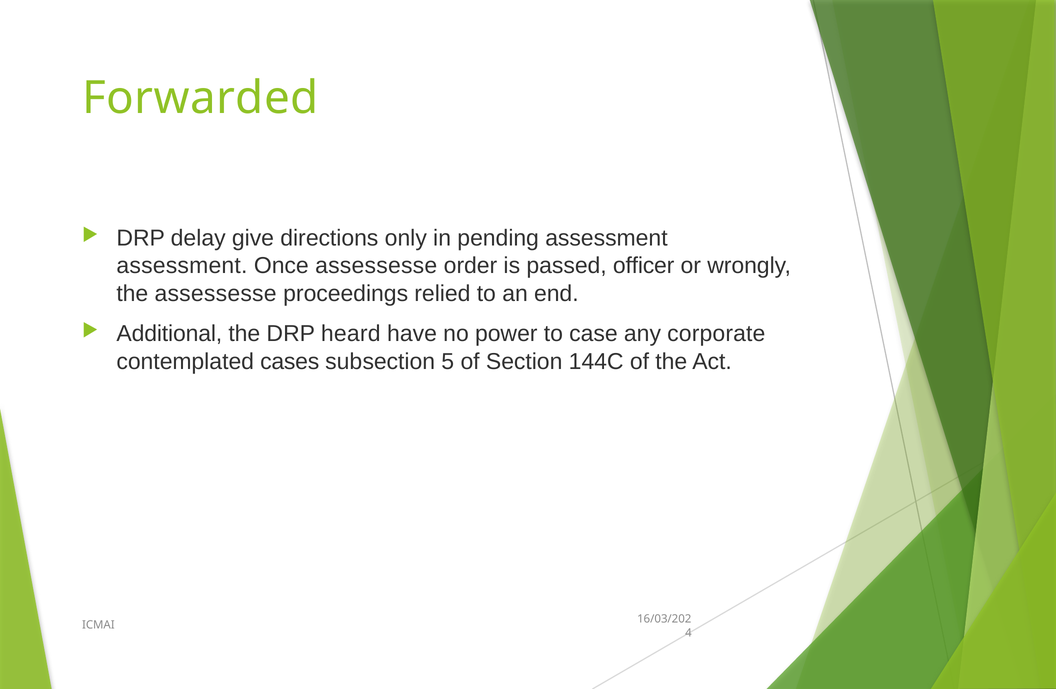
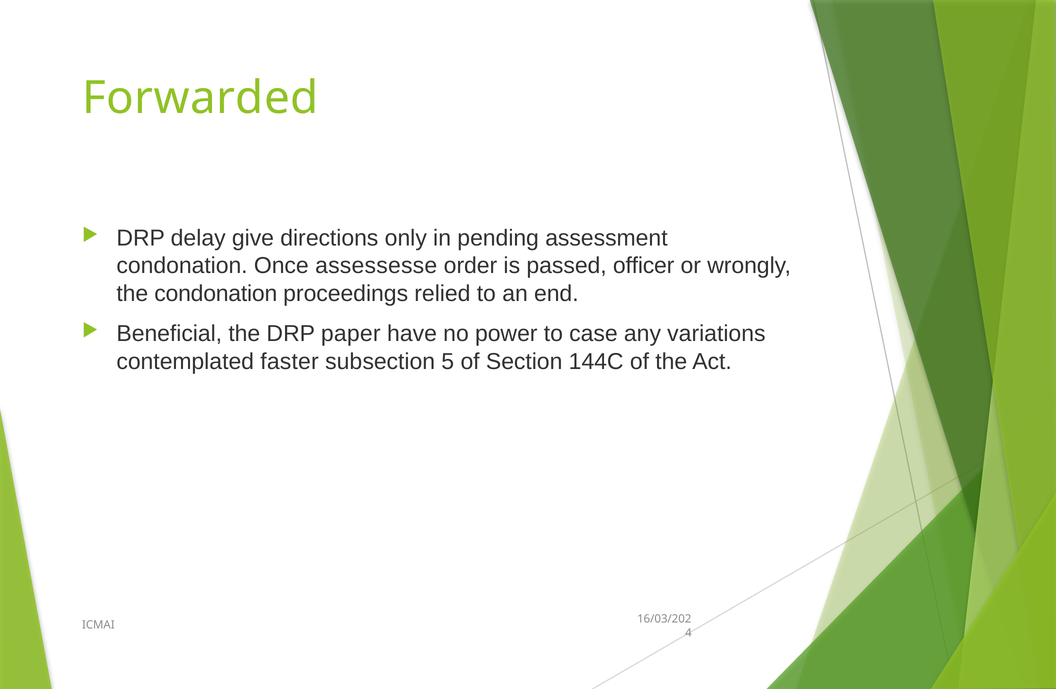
assessment: assessment -> condonation (182, 266)
the assessesse: assessesse -> condonation (216, 293)
Additional: Additional -> Beneficial (169, 334)
heard: heard -> paper (351, 334)
corporate: corporate -> variations (716, 334)
cases: cases -> faster (290, 361)
